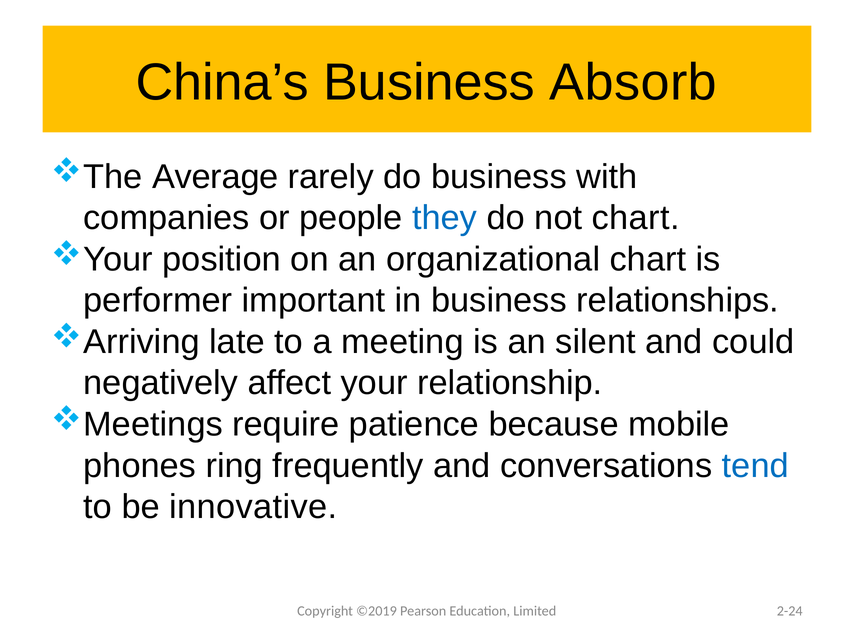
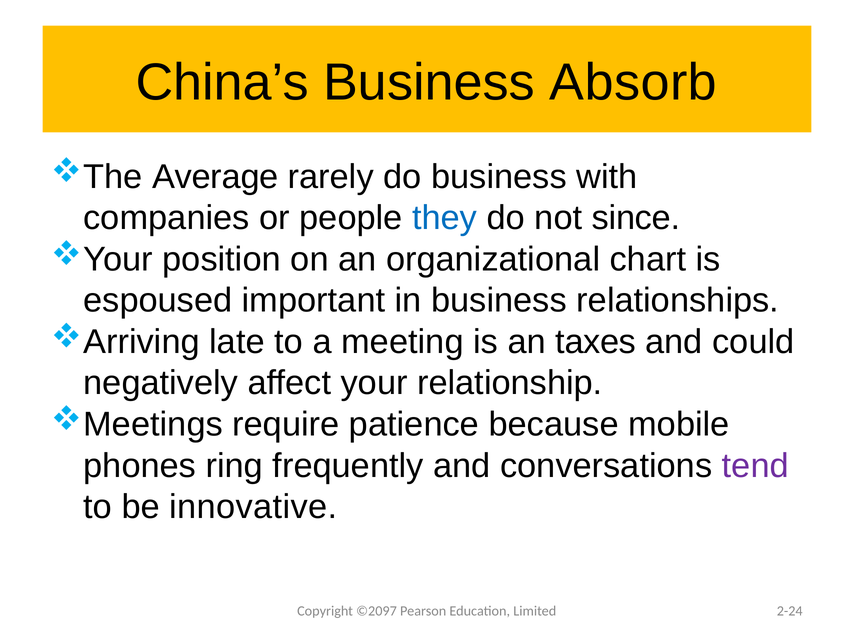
not chart: chart -> since (636, 218)
performer: performer -> espoused (158, 301)
silent: silent -> taxes (596, 342)
tend colour: blue -> purple (755, 466)
©2019: ©2019 -> ©2097 (377, 612)
